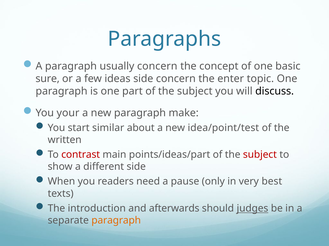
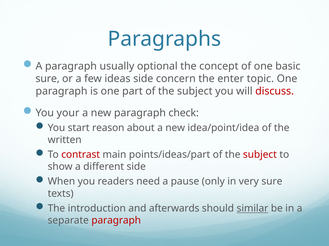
usually concern: concern -> optional (157, 66)
discuss colour: black -> red (275, 91)
make: make -> check (184, 113)
similar: similar -> reason (108, 128)
idea/point/test: idea/point/test -> idea/point/idea (223, 128)
very best: best -> sure (272, 182)
judges: judges -> similar (253, 209)
paragraph colour: orange -> red (116, 221)
